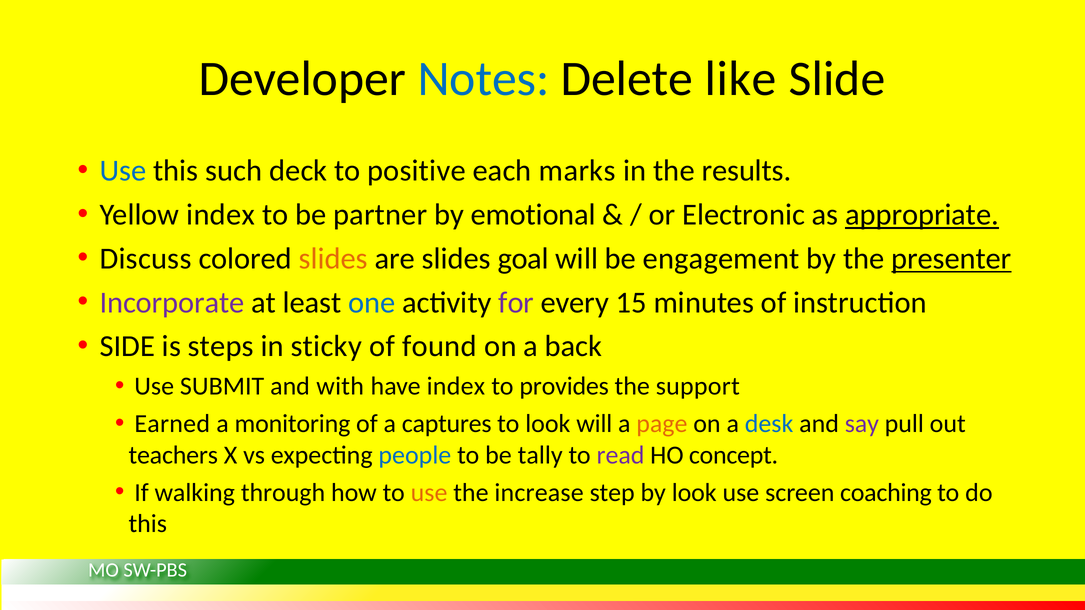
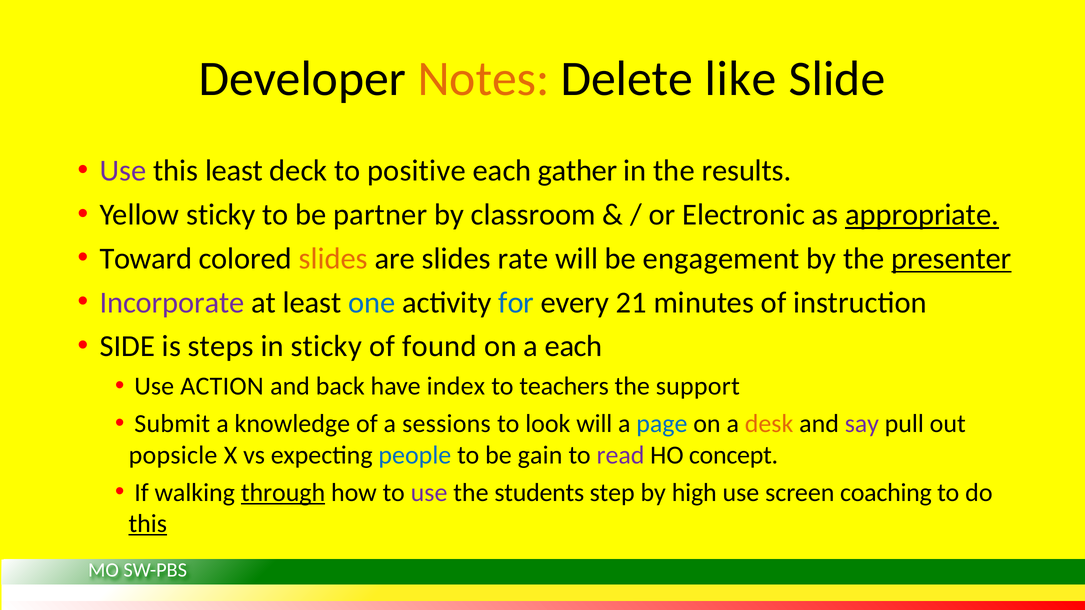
Notes colour: blue -> orange (483, 79)
Use colour: blue -> purple (123, 171)
this such: such -> least (234, 171)
marks: marks -> gather (578, 171)
Yellow index: index -> sticky (221, 215)
emotional: emotional -> classroom (533, 215)
Discuss: Discuss -> Toward (146, 259)
goal: goal -> rate (523, 259)
for colour: purple -> blue (516, 303)
15: 15 -> 21 (631, 303)
a back: back -> each (574, 347)
SUBMIT: SUBMIT -> ACTION (222, 387)
with: with -> back (340, 387)
provides: provides -> teachers (564, 387)
Earned: Earned -> Submit (172, 424)
monitoring: monitoring -> knowledge (292, 424)
captures: captures -> sessions (446, 424)
page colour: orange -> blue (662, 424)
desk colour: blue -> orange (769, 424)
teachers: teachers -> popsicle (173, 455)
tally: tally -> gain (540, 455)
through underline: none -> present (283, 493)
use colour: orange -> purple (429, 493)
increase: increase -> students (539, 493)
by look: look -> high (694, 493)
this underline: none -> present (148, 524)
